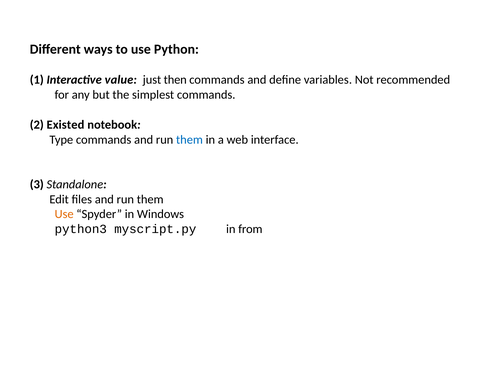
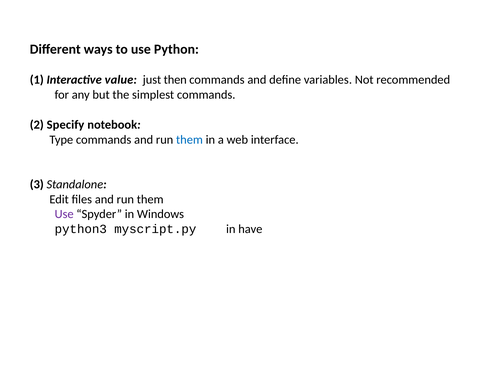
Existed: Existed -> Specify (66, 125)
Use colour: orange -> purple (64, 214)
from: from -> have (250, 229)
